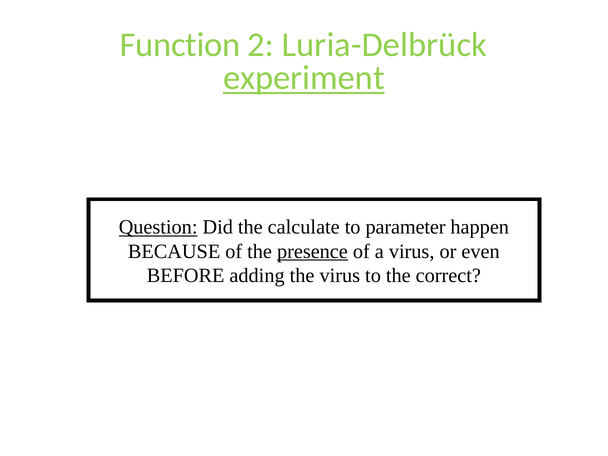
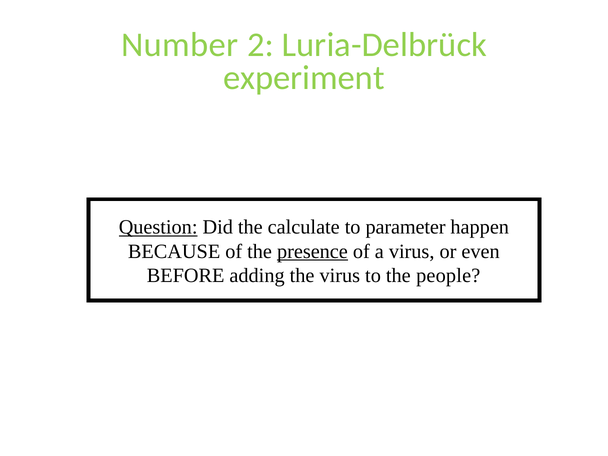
Function: Function -> Number (180, 45)
experiment underline: present -> none (304, 78)
correct: correct -> people (448, 276)
